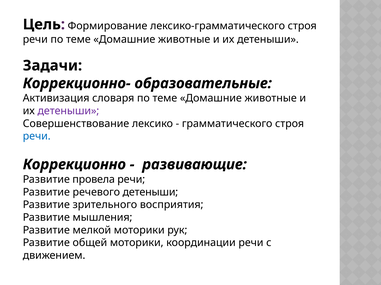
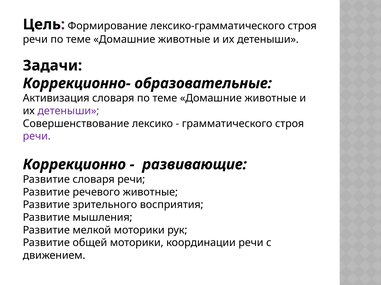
речи colour: blue -> purple (37, 137)
Развитие провела: провела -> словаря (94, 180)
речевого детеныши: детеныши -> животные (150, 193)
